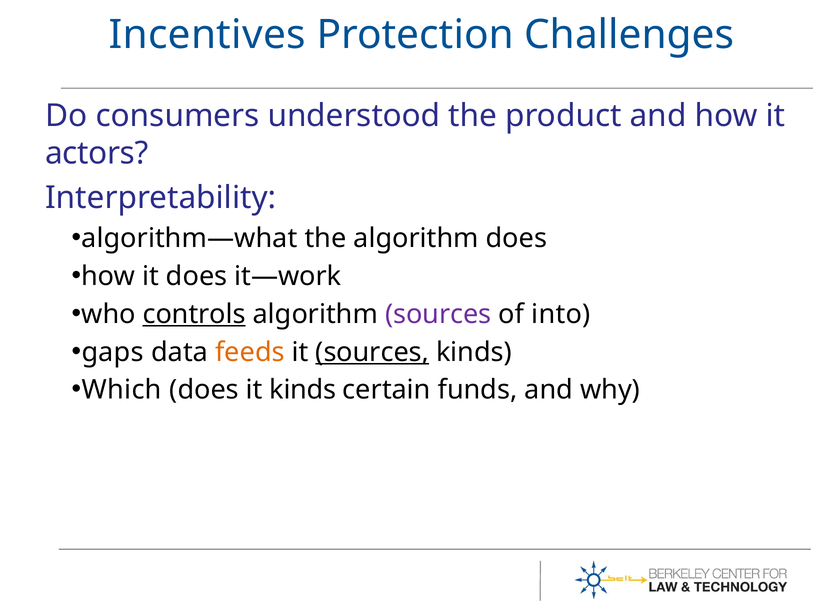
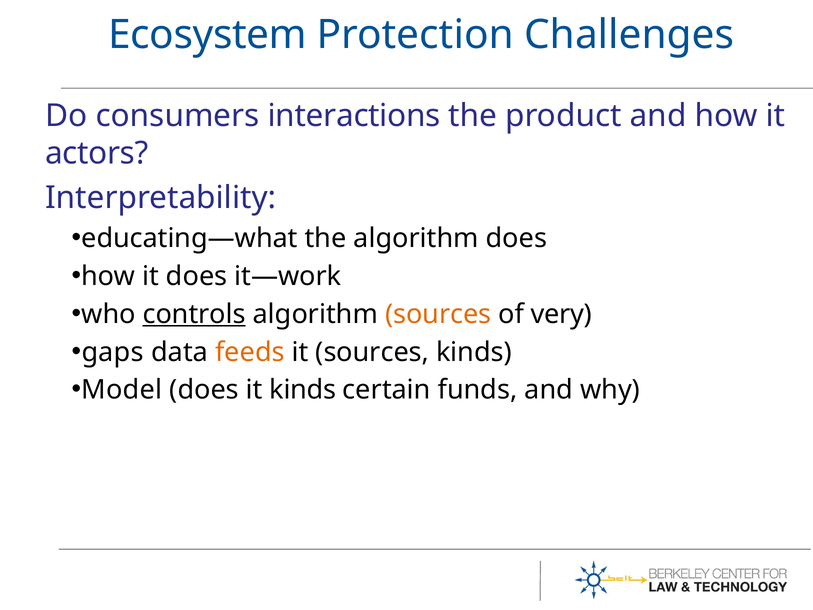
Incentives: Incentives -> Ecosystem (208, 35)
understood: understood -> interactions (354, 116)
algorithm—what: algorithm—what -> educating—what (189, 238)
sources colour: purple -> orange (438, 314)
into: into -> very (561, 314)
sources underline: present -> none (372, 352)
Which: Which -> Model (122, 390)
